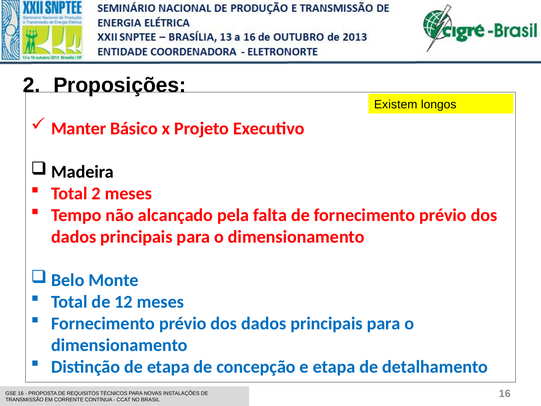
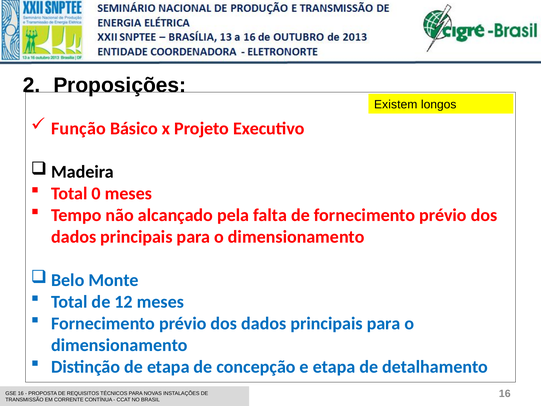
Manter: Manter -> Função (78, 128)
Total 2: 2 -> 0 (96, 193)
